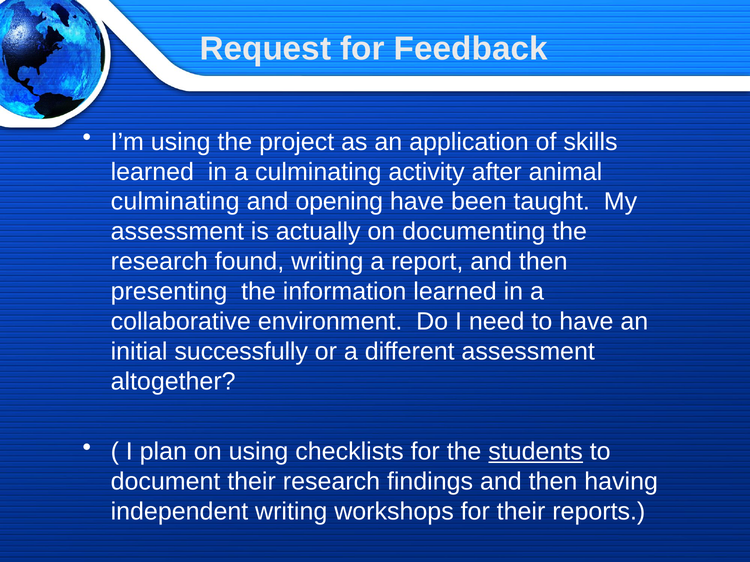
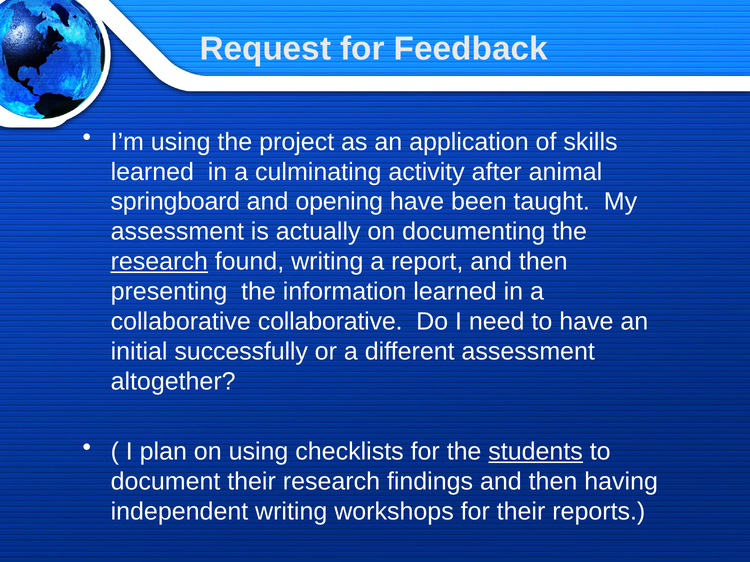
culminating: culminating -> springboard (175, 202)
research underline: none -> present (159, 262)
collaborative environment: environment -> collaborative (330, 322)
